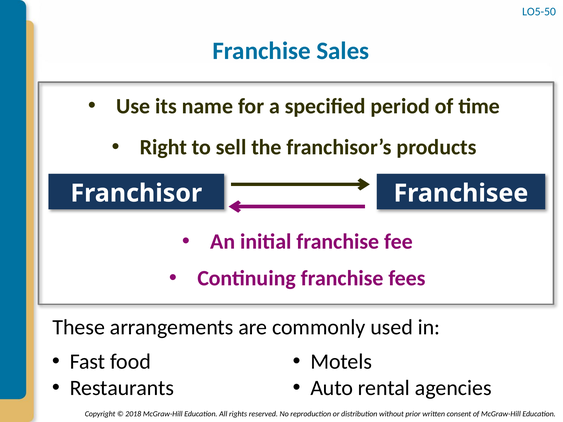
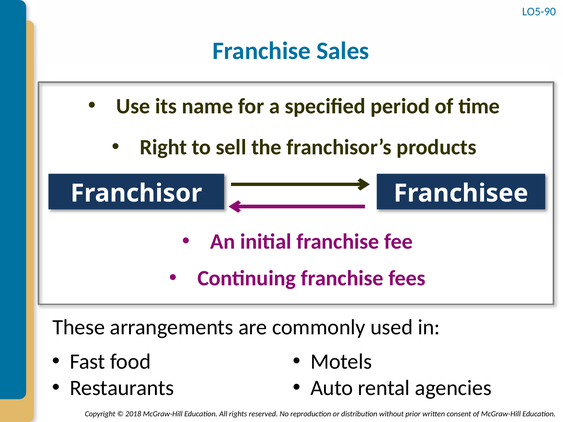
LO5-50: LO5-50 -> LO5-90 (539, 12)
